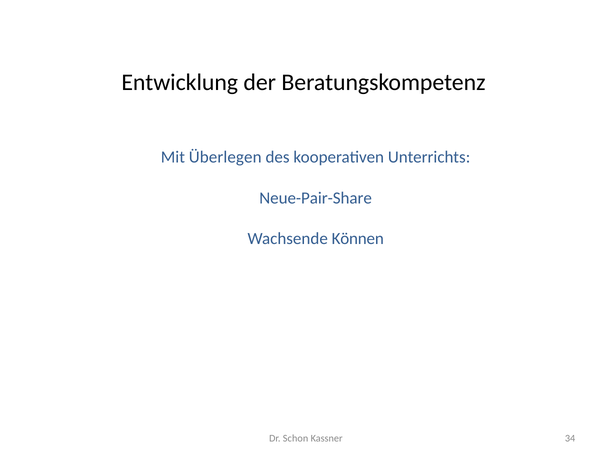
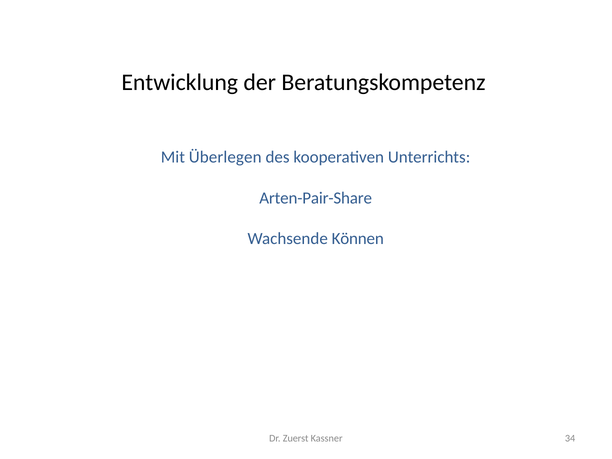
Neue-Pair-Share: Neue-Pair-Share -> Arten-Pair-Share (316, 198)
Schon: Schon -> Zuerst (296, 438)
